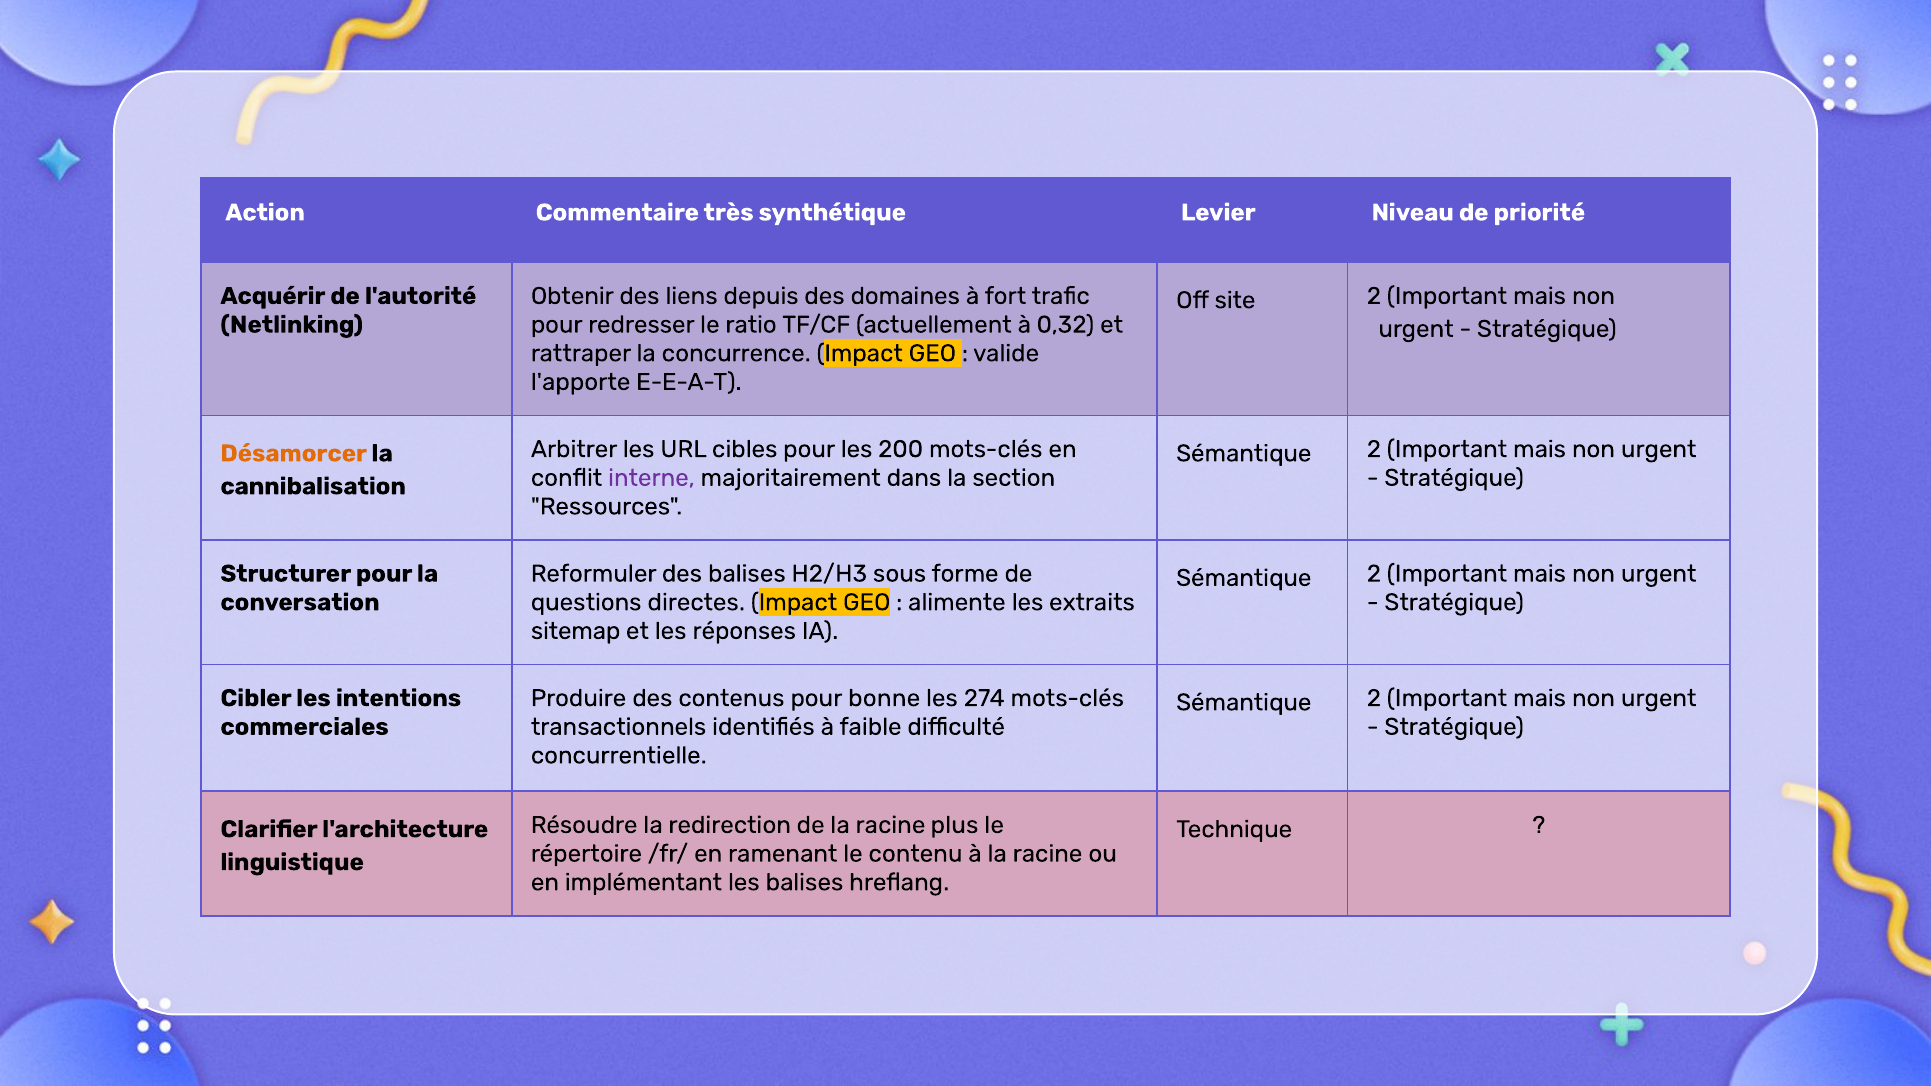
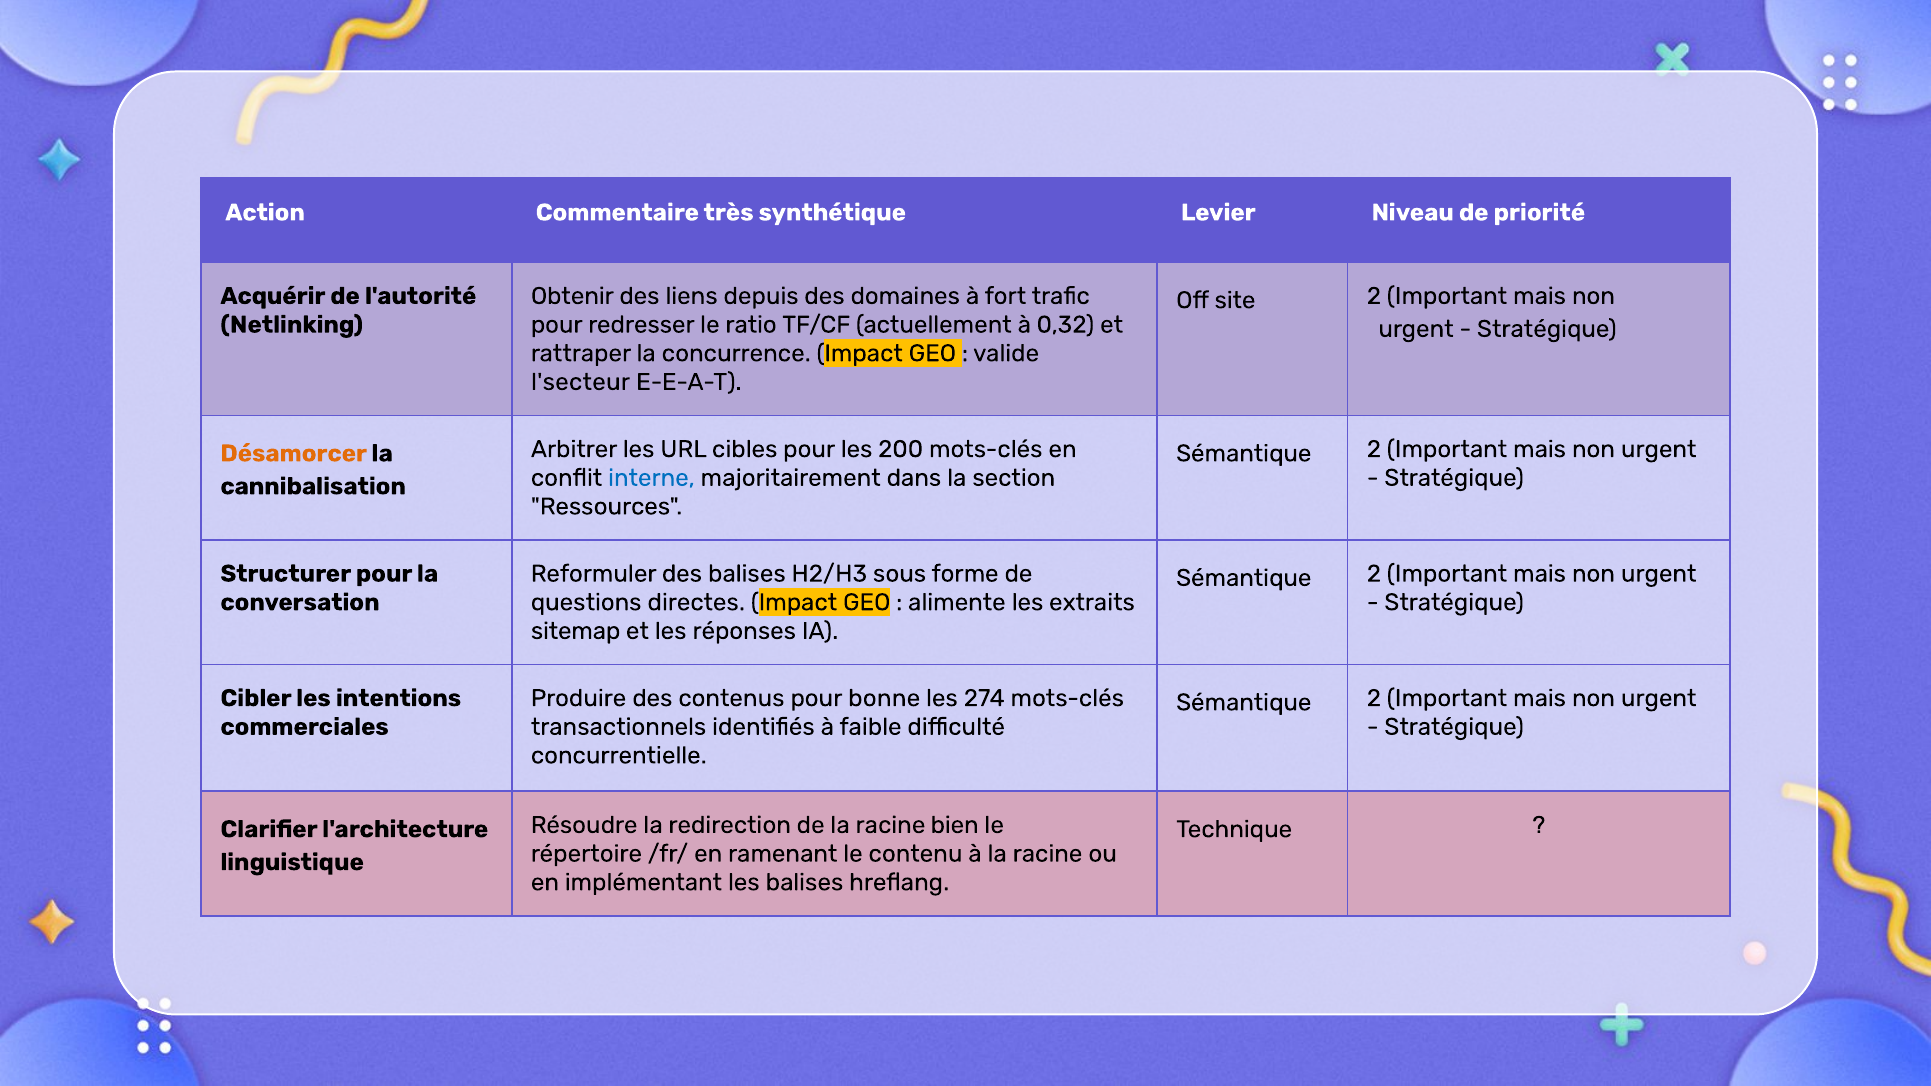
l'apporte: l'apporte -> l'secteur (581, 382)
interne colour: purple -> blue (651, 478)
plus: plus -> bien (955, 825)
